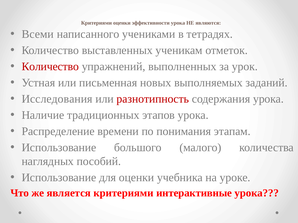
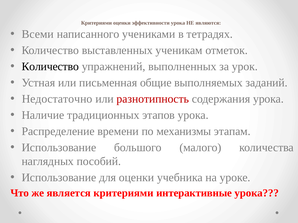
Количество colour: red -> black (50, 67)
новых: новых -> общие (156, 83)
Исследования: Исследования -> Недостаточно (57, 99)
понимания: понимания -> механизмы (184, 132)
